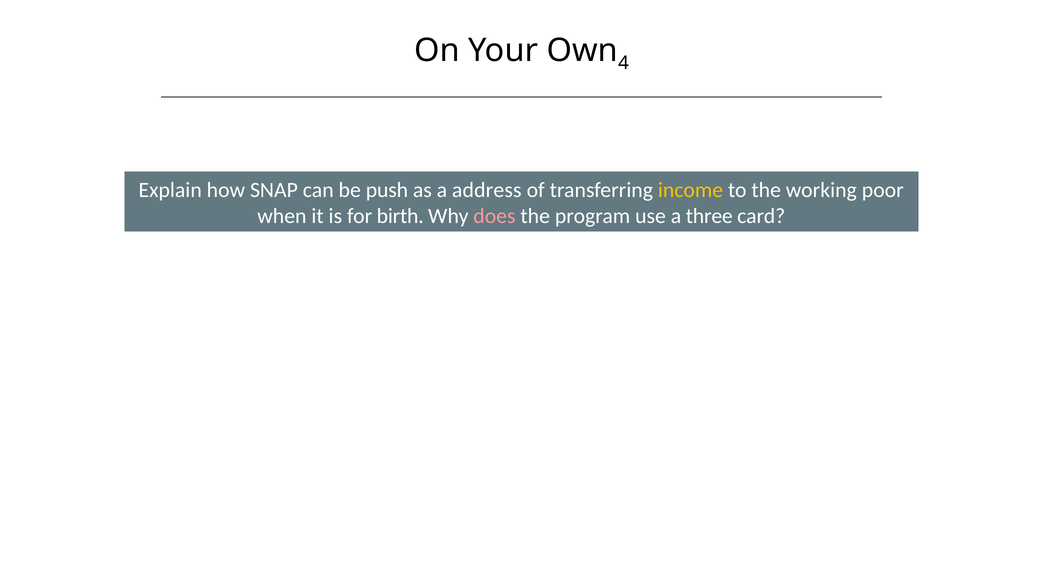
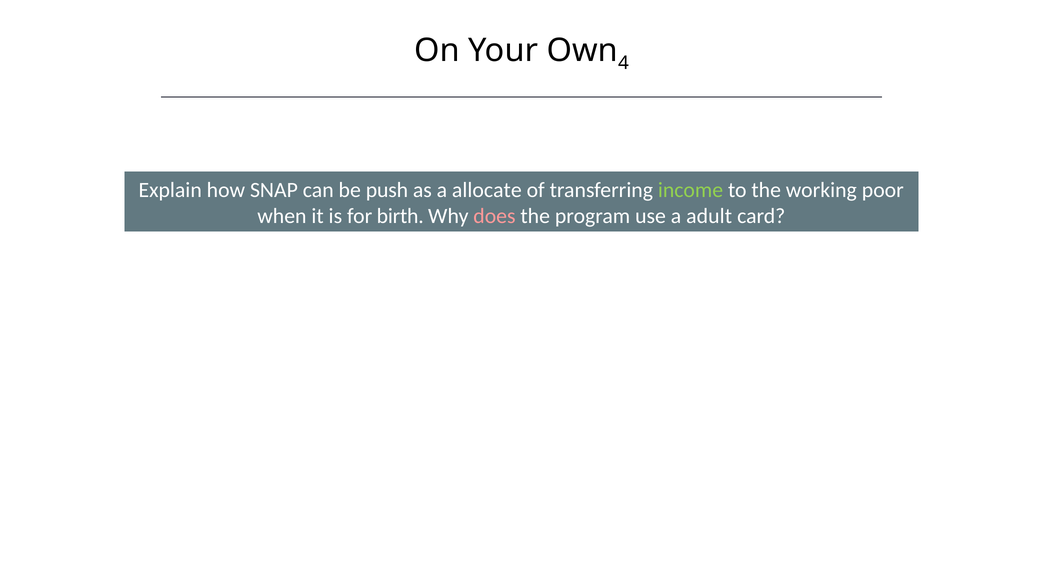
address: address -> allocate (487, 190)
income colour: yellow -> light green (690, 190)
three: three -> adult (709, 216)
